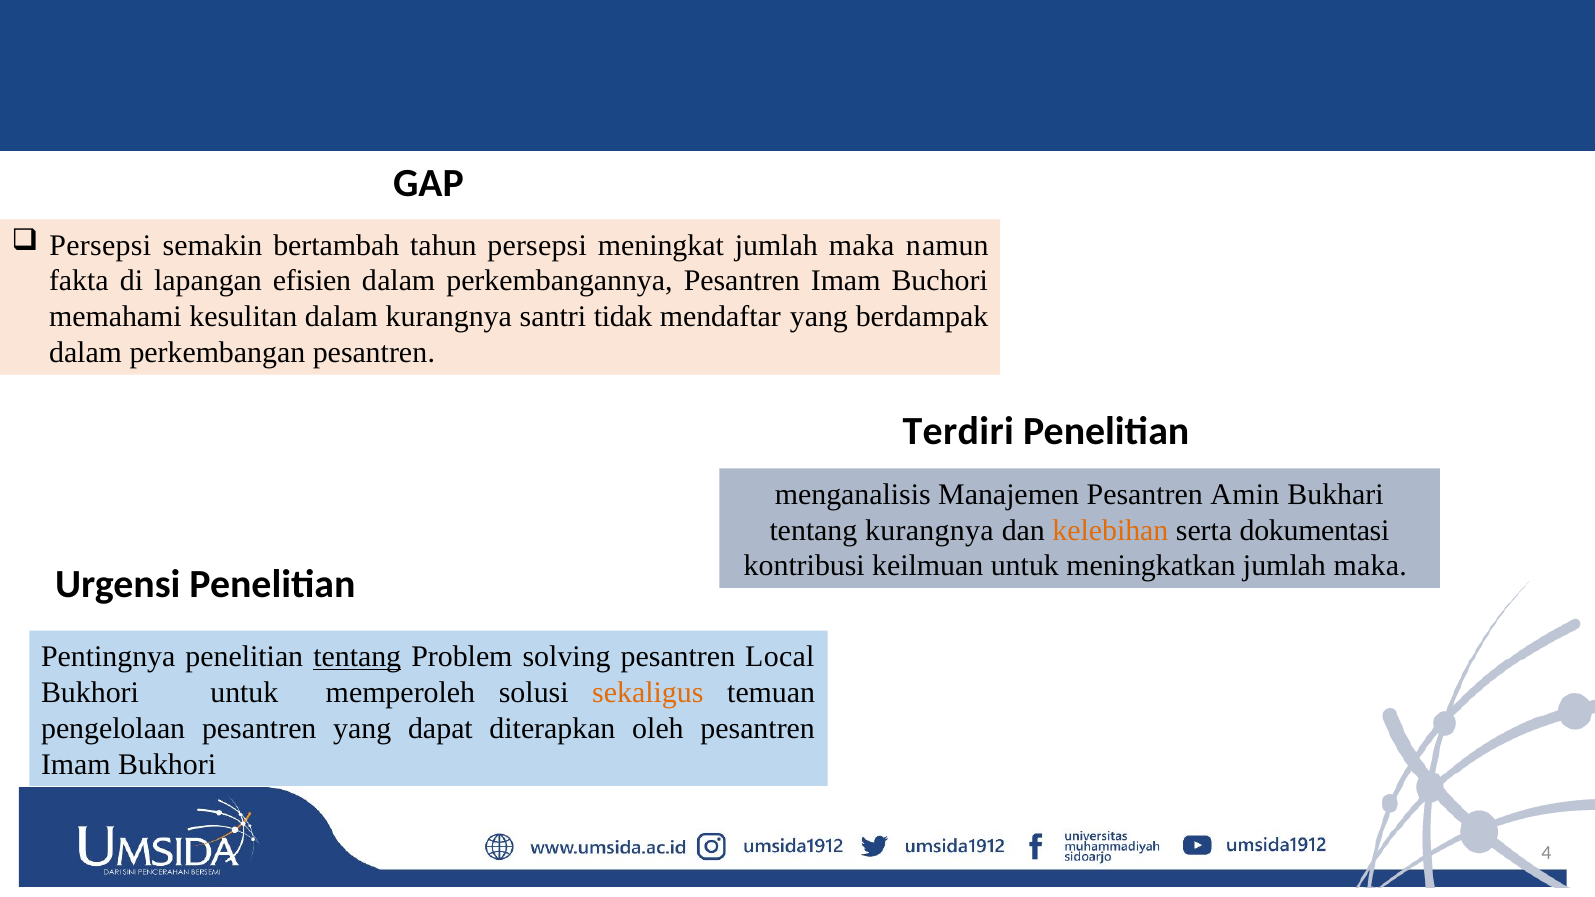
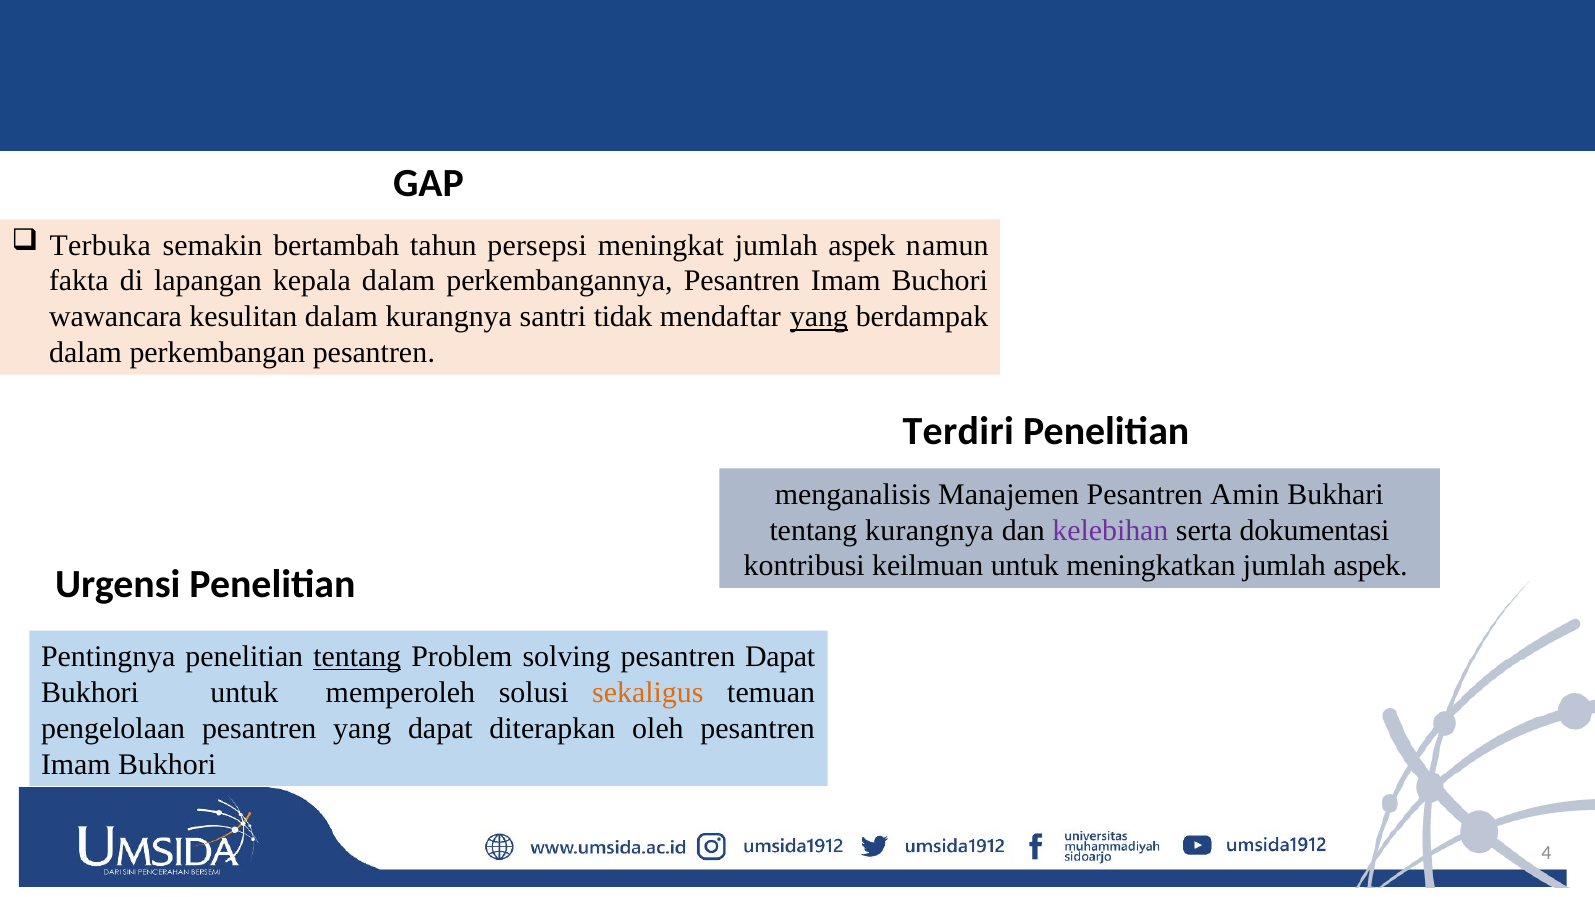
Persepsi: Persepsi -> Terbuka (100, 245)
meningkat jumlah maka: maka -> aspek (862, 245)
efisien: efisien -> kepala (312, 281)
memahami: memahami -> wawancara (115, 317)
yang underline: none -> present (819, 317)
kelebihan colour: orange -> purple (1110, 530)
meningkatkan jumlah maka: maka -> aspek (1371, 566)
pesantren Local: Local -> Dapat (780, 657)
